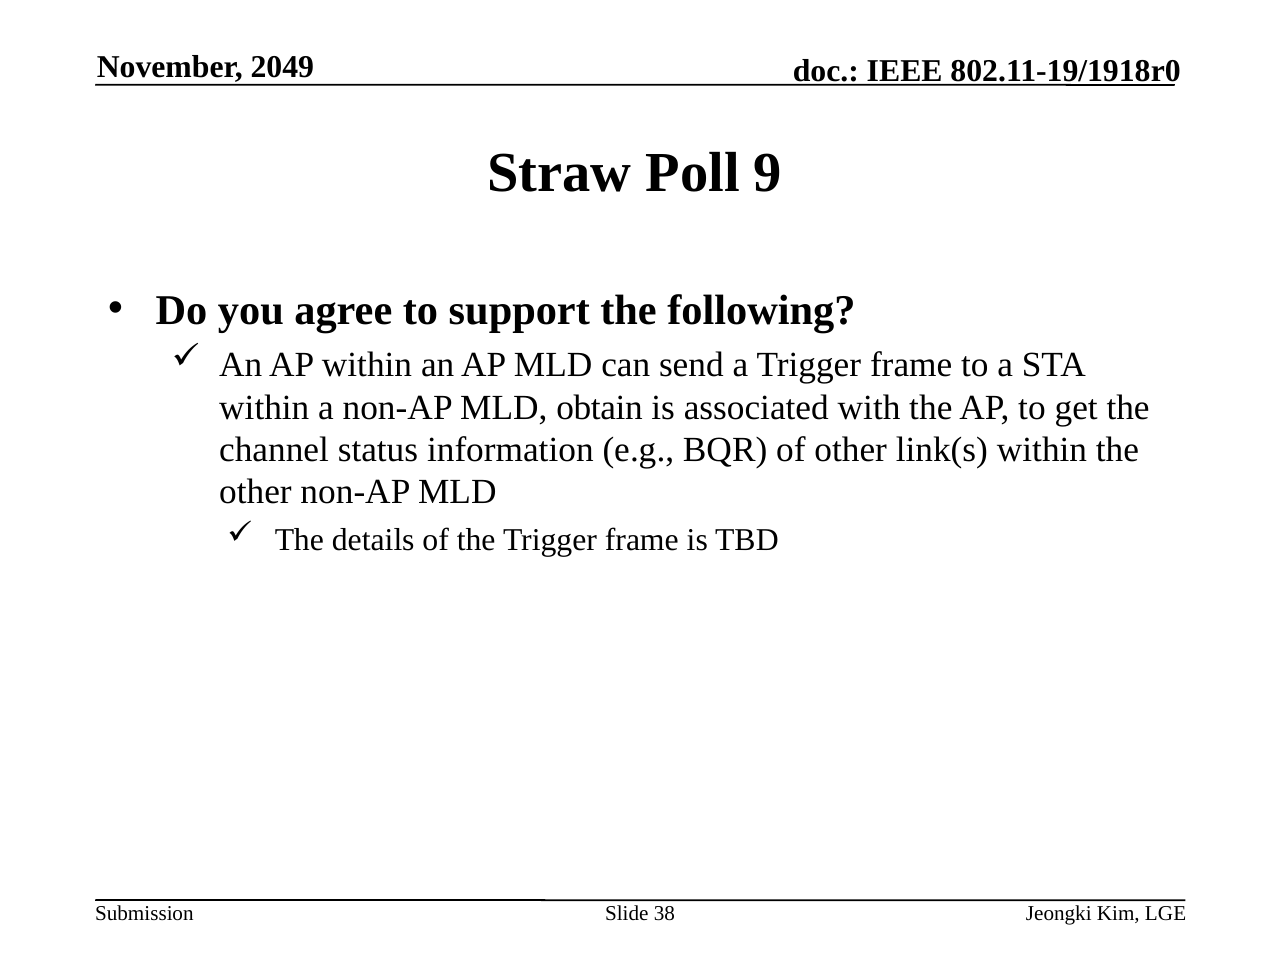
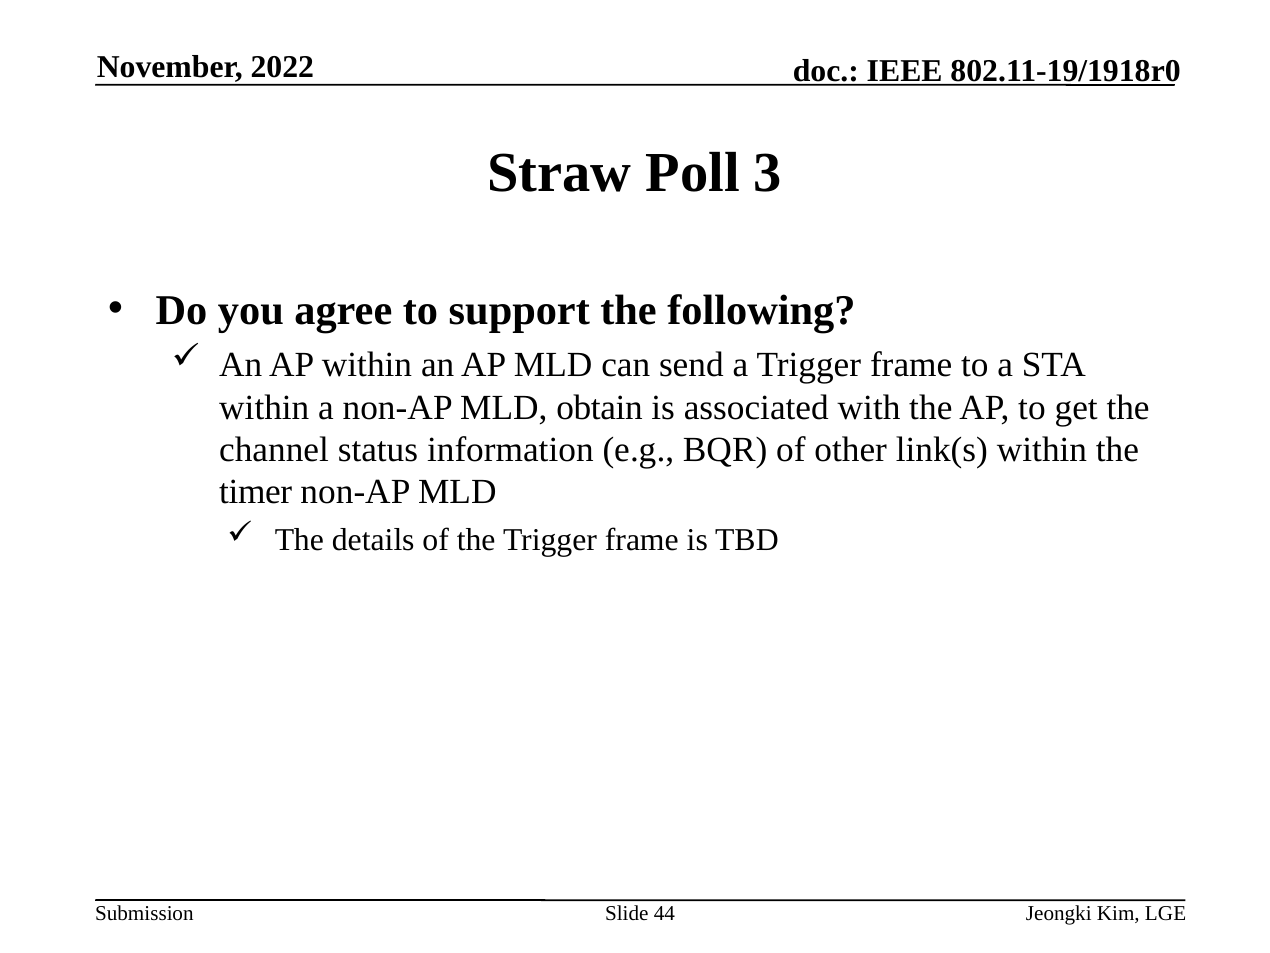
2049: 2049 -> 2022 (282, 67)
9: 9 -> 3 (768, 173)
other: other -> timer (256, 492)
38: 38 -> 44 (664, 914)
